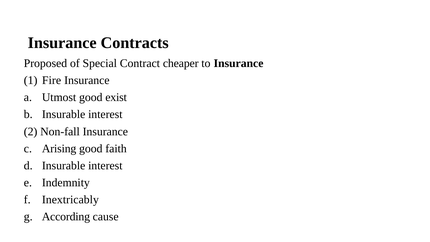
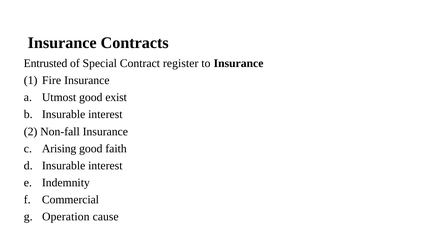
Proposed: Proposed -> Entrusted (46, 63)
cheaper: cheaper -> register (181, 63)
Inextricably: Inextricably -> Commercial (70, 200)
According: According -> Operation (66, 217)
